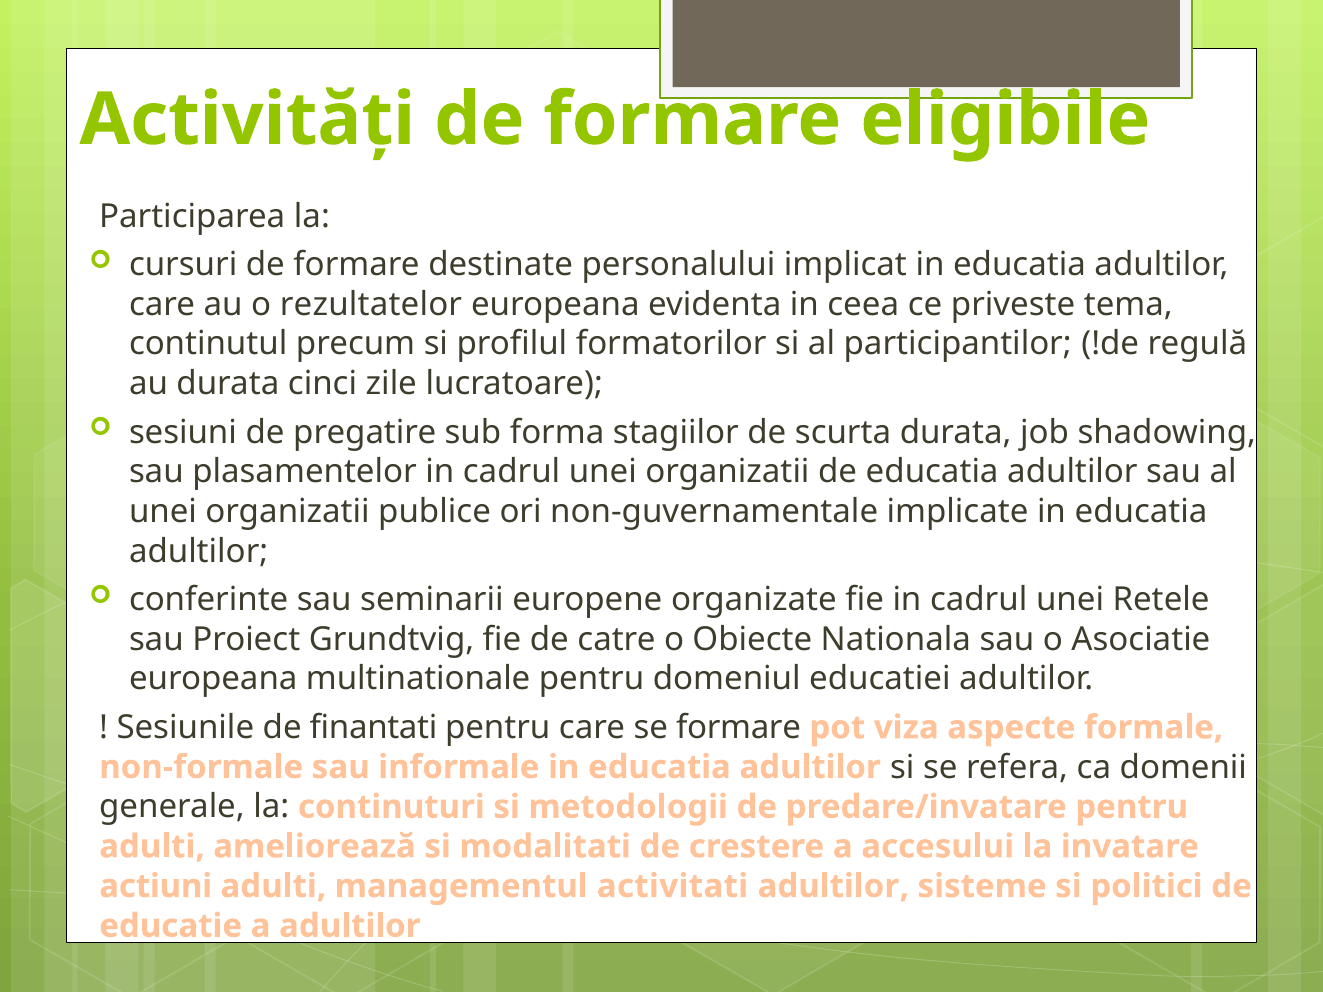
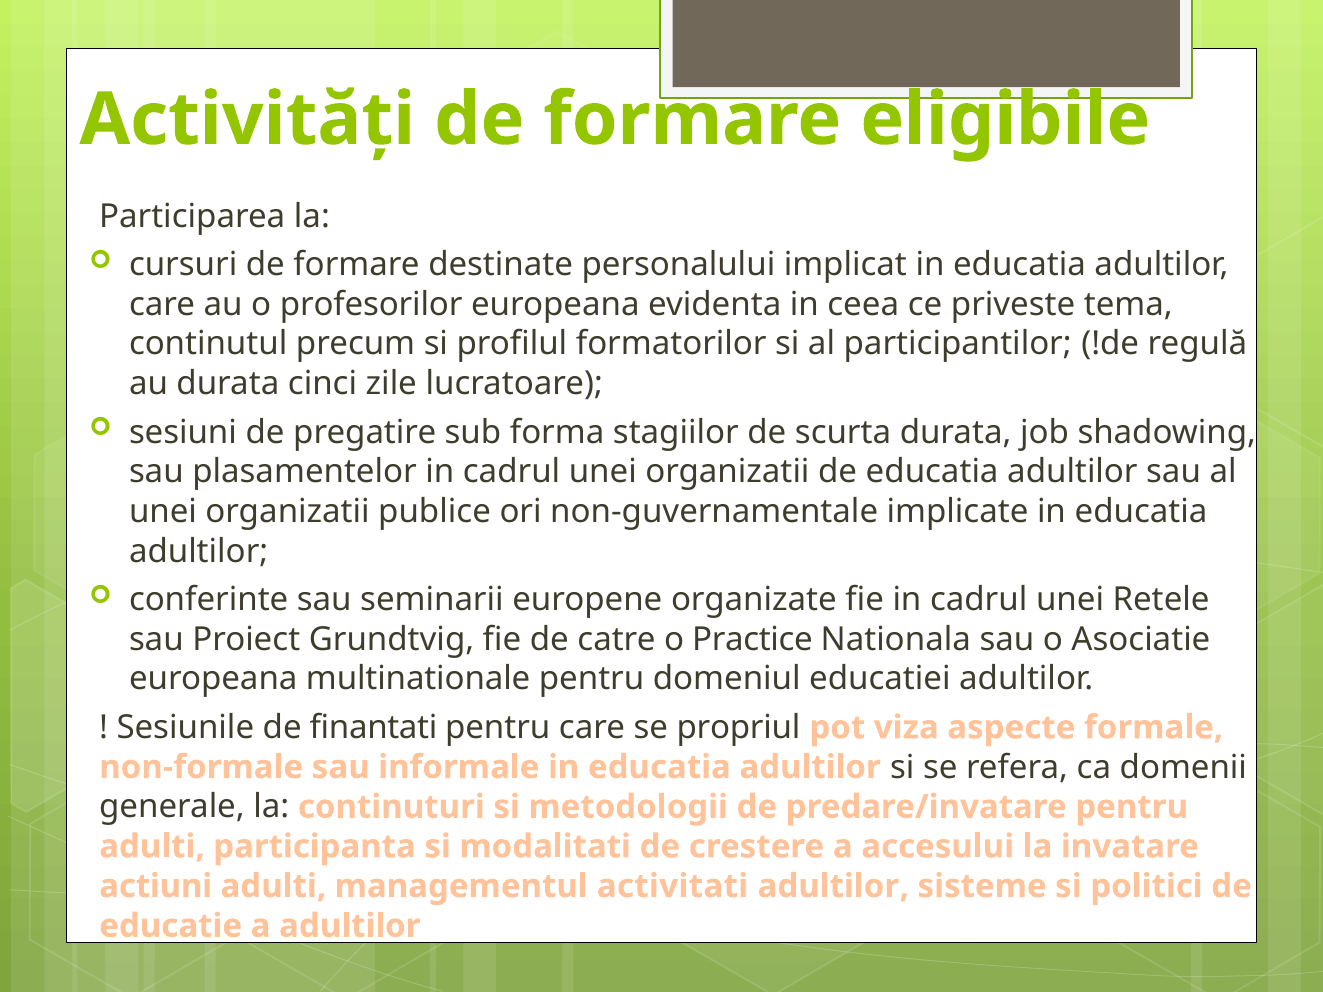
rezultatelor: rezultatelor -> profesorilor (371, 304)
Obiecte: Obiecte -> Practice (752, 639)
se formare: formare -> propriul (738, 728)
ameliorează: ameliorează -> participanta (314, 847)
